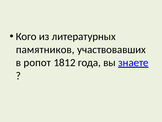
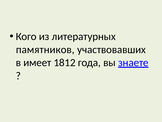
ропот: ропот -> имеет (37, 62)
